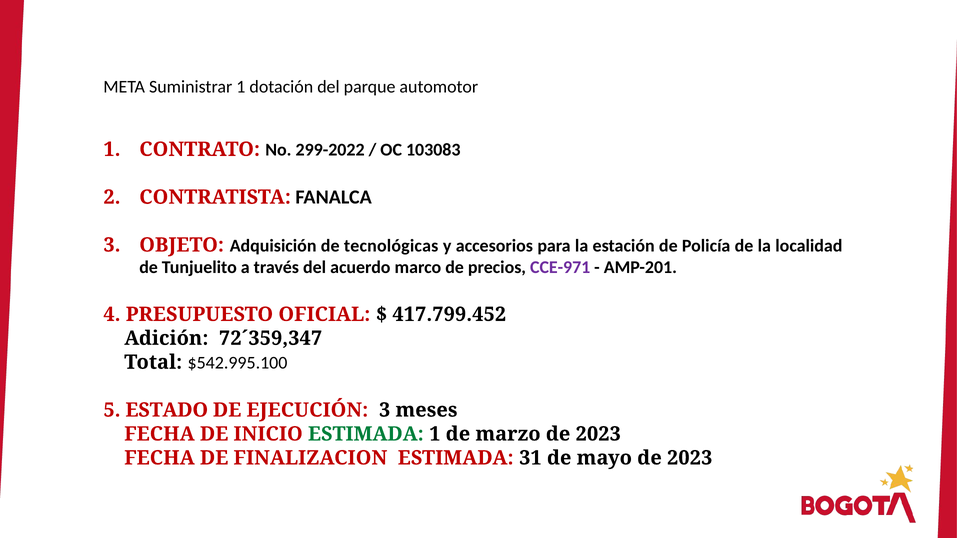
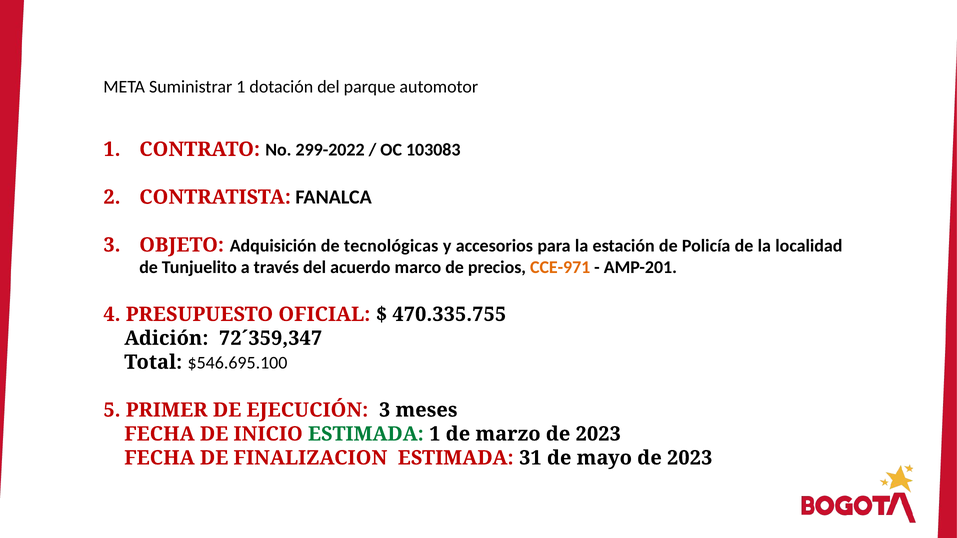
CCE-971 colour: purple -> orange (560, 268)
417.799.452: 417.799.452 -> 470.335.755 (449, 315)
$542.995.100: $542.995.100 -> $546.695.100 (237, 363)
ESTADO: ESTADO -> PRIMER (167, 410)
